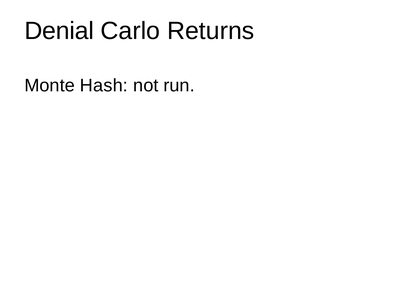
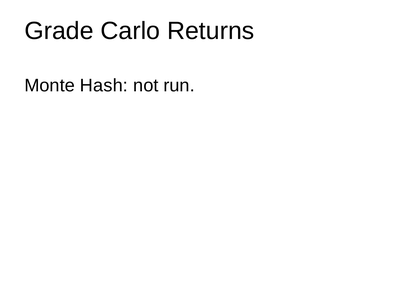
Denial: Denial -> Grade (59, 31)
